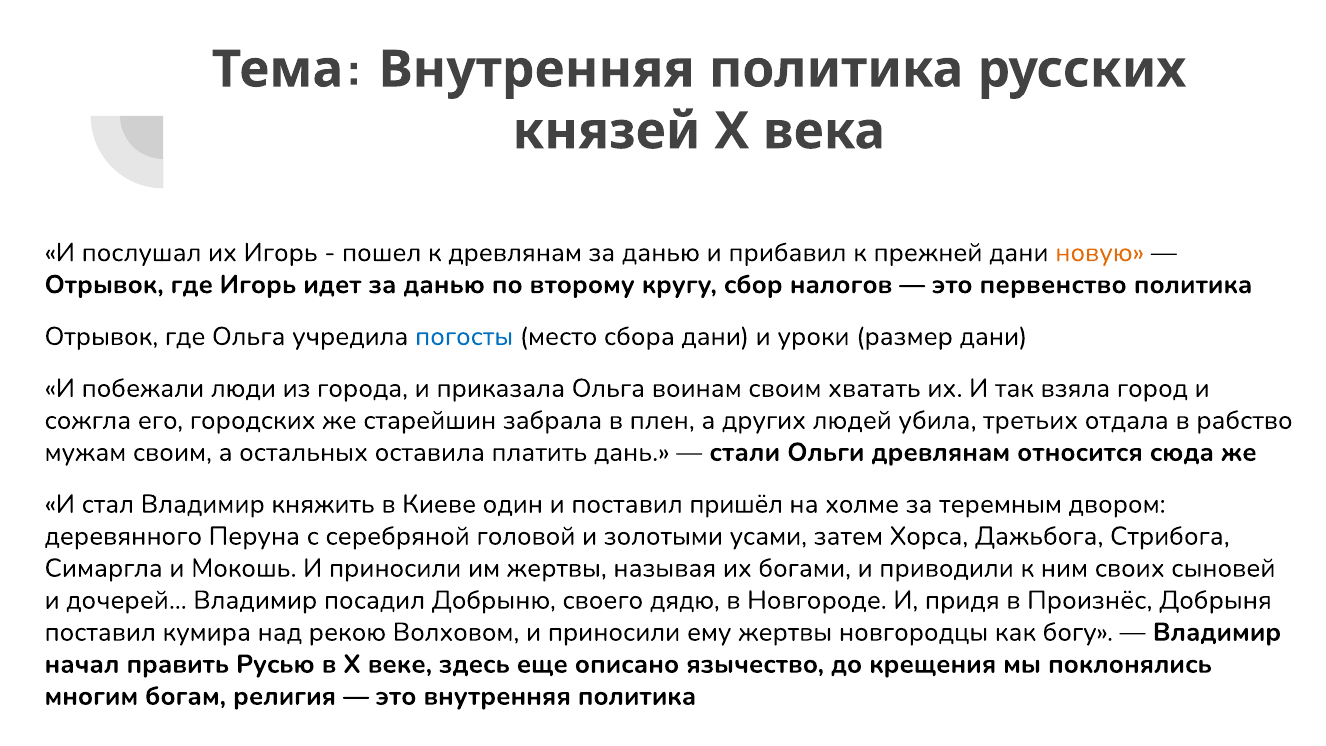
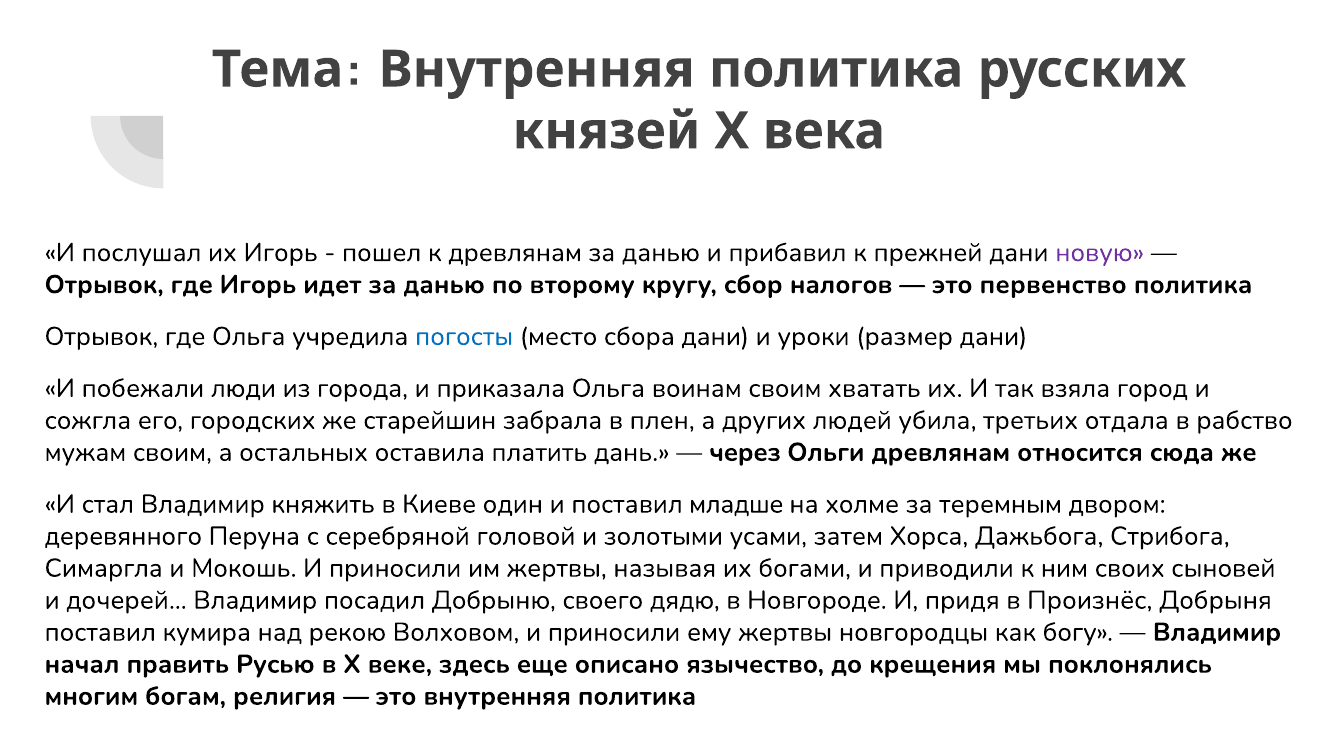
новую colour: orange -> purple (1100, 253)
стали: стали -> через (745, 452)
пришёл: пришёл -> младше (736, 504)
